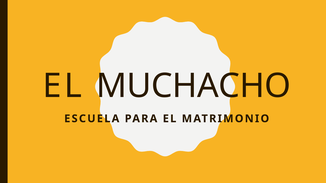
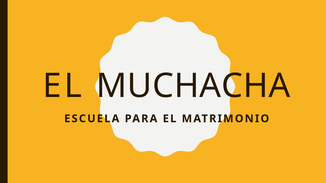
MUCHACHO: MUCHACHO -> MUCHACHA (193, 86)
